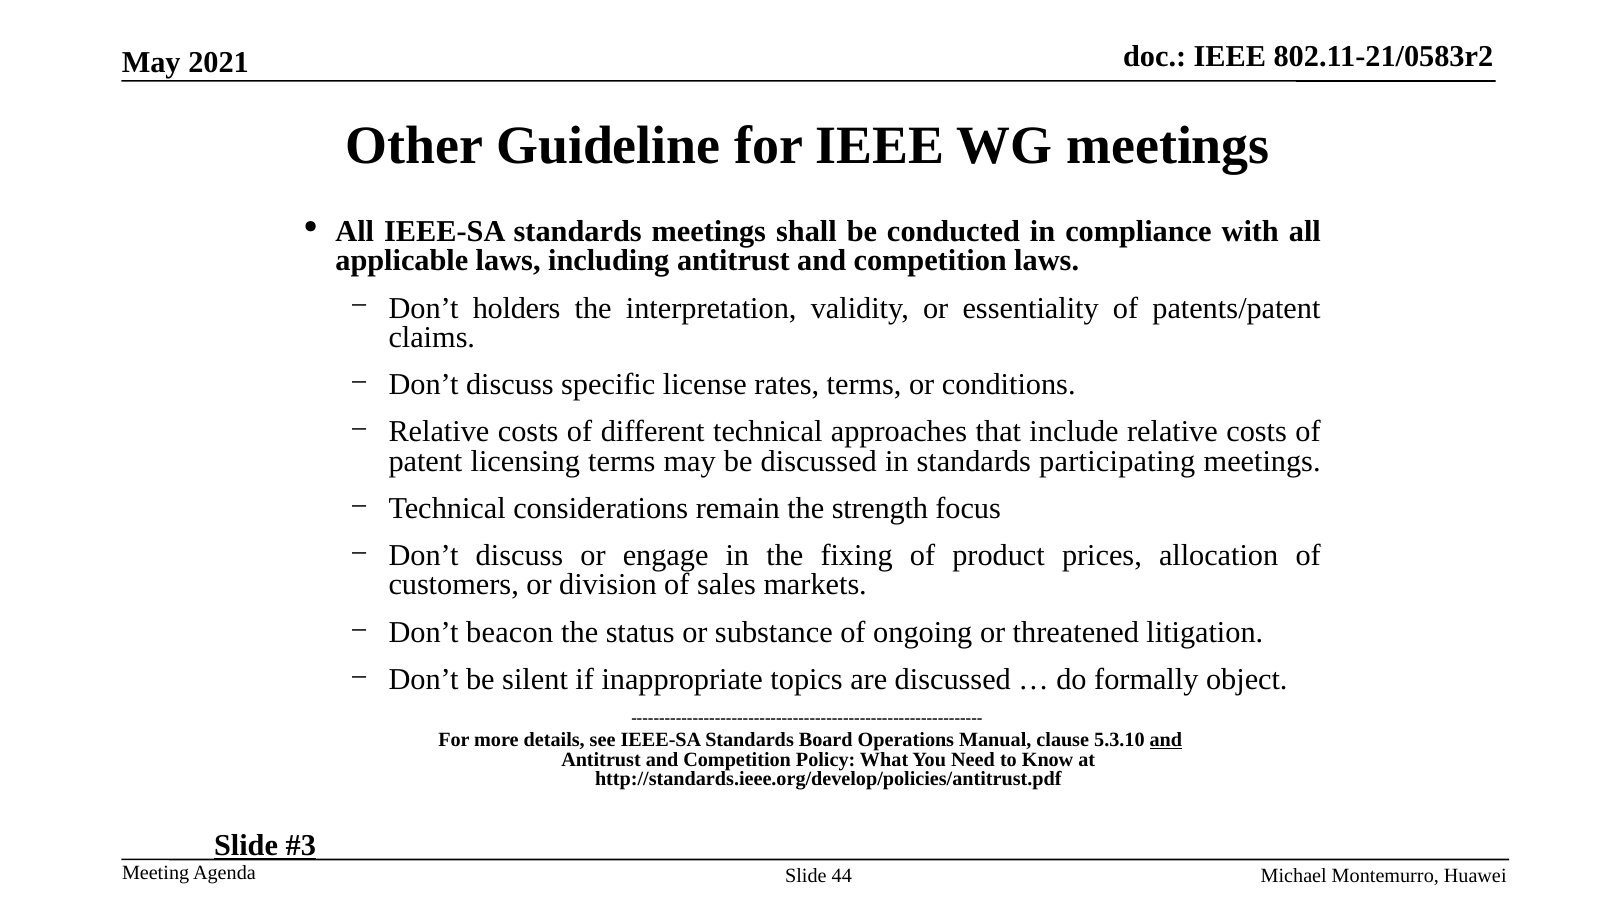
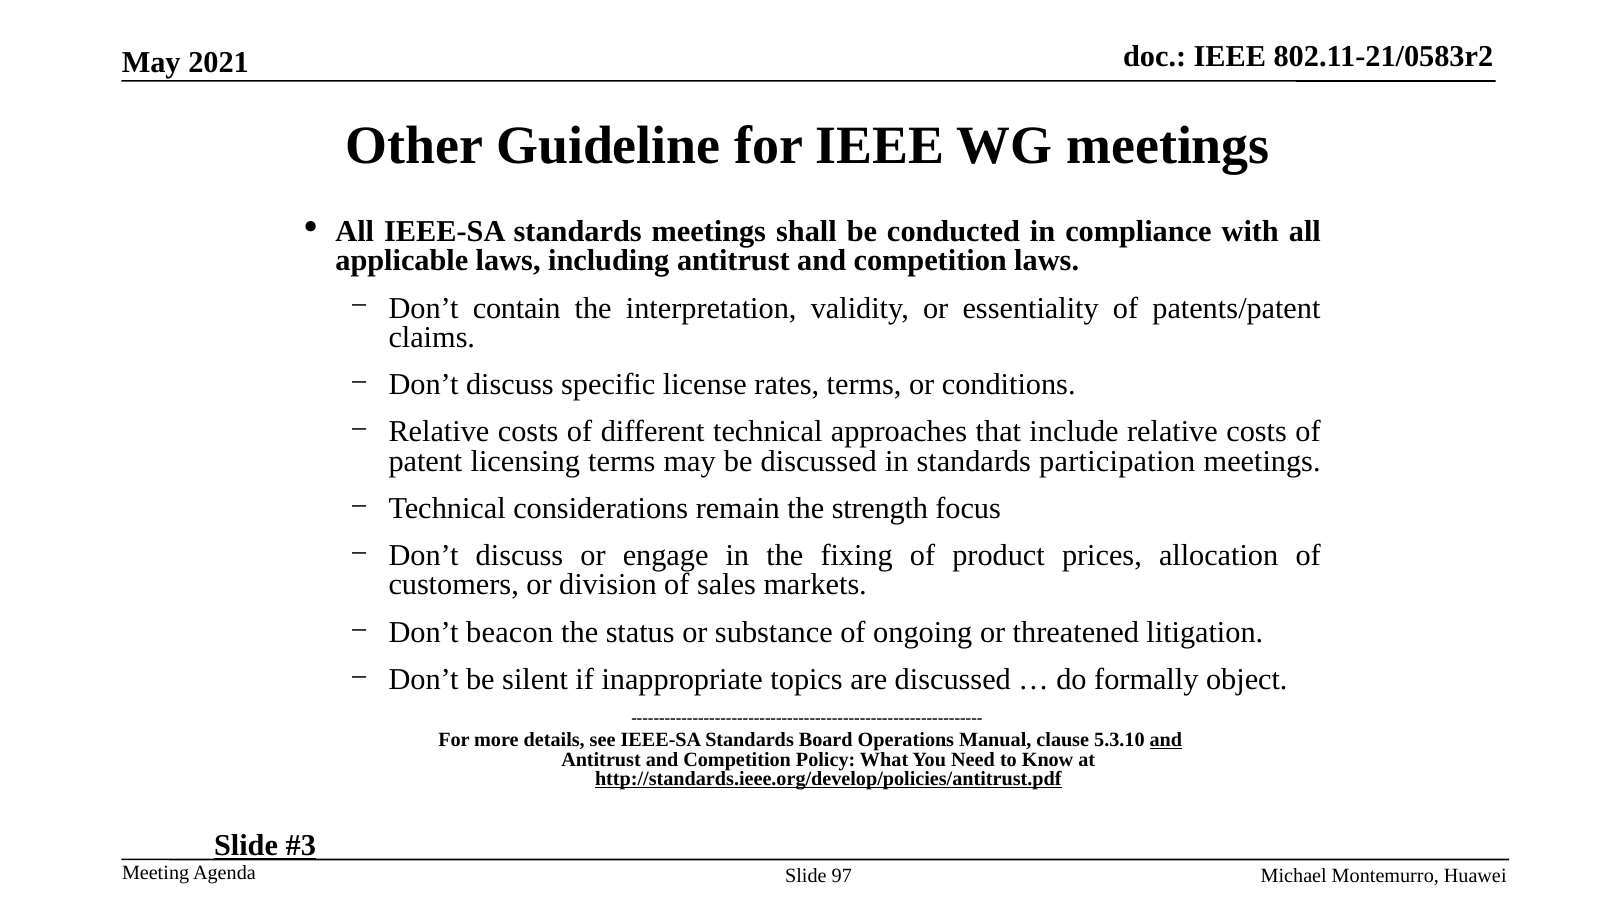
holders: holders -> contain (517, 308)
participating: participating -> participation (1117, 461)
http://standards.ieee.org/develop/policies/antitrust.pdf underline: none -> present (828, 778)
44: 44 -> 97 (842, 876)
